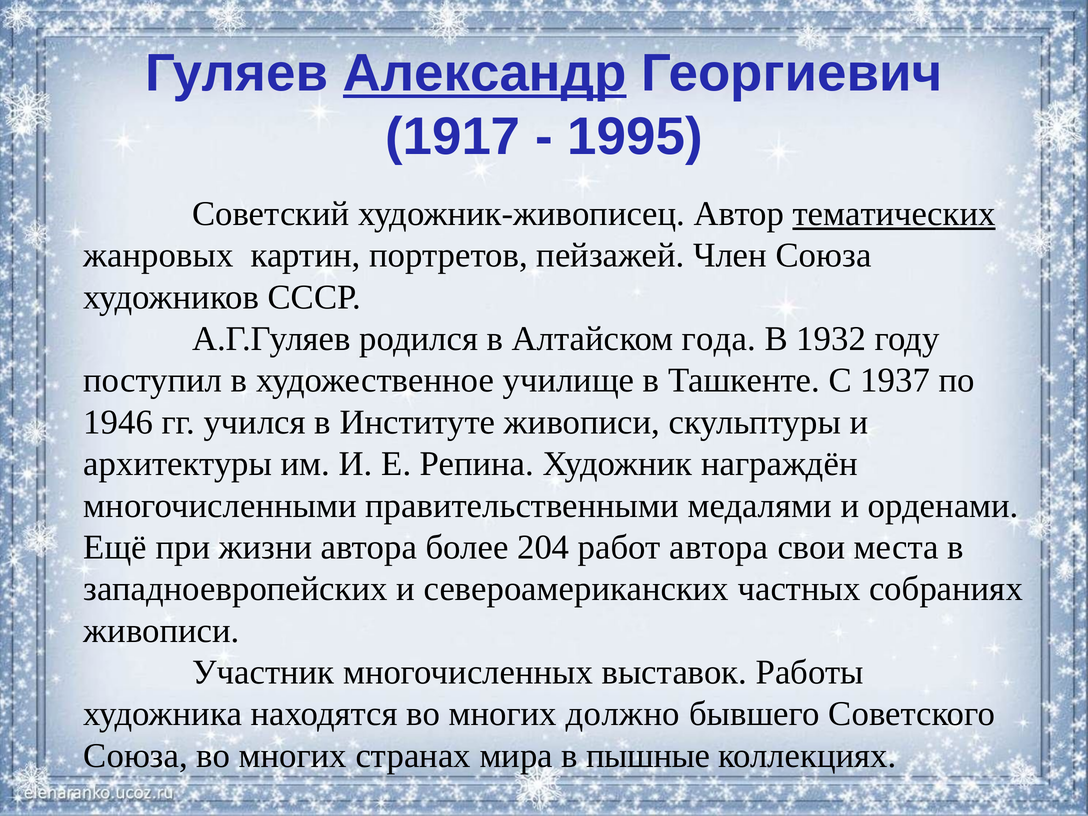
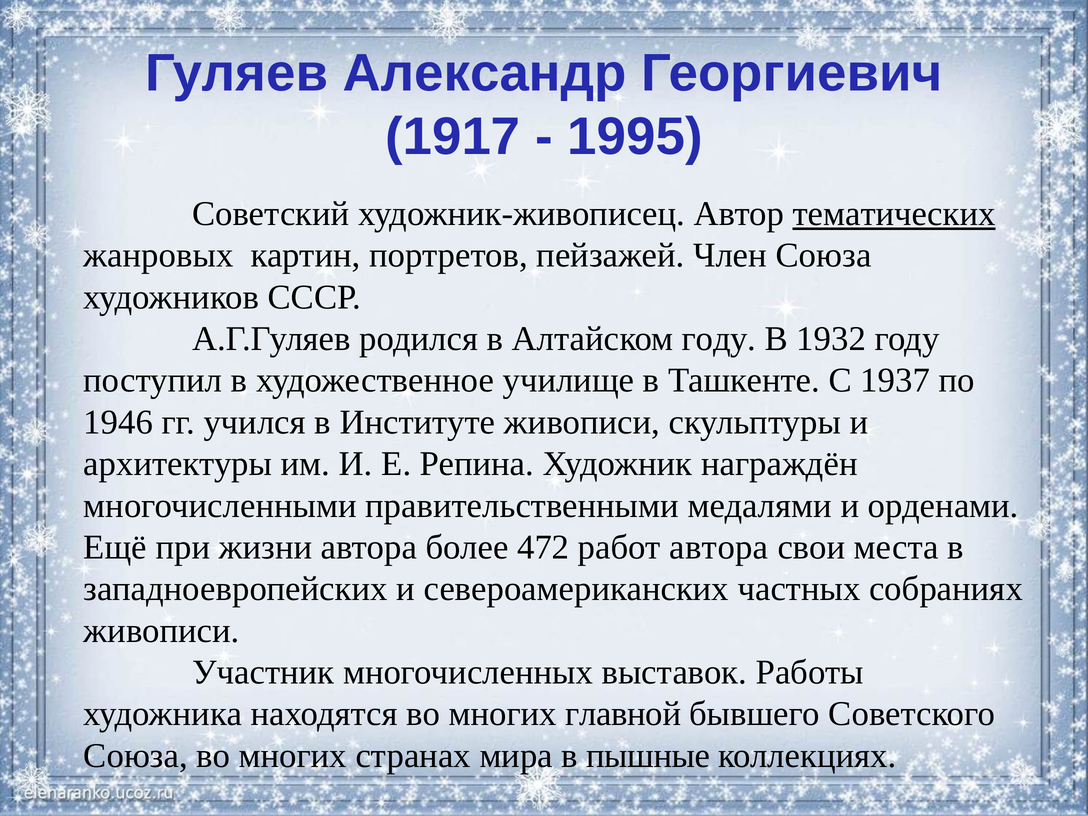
Александр underline: present -> none (485, 74)
Алтайском года: года -> году (719, 339)
204: 204 -> 472 (543, 547)
должно: должно -> главной (623, 714)
